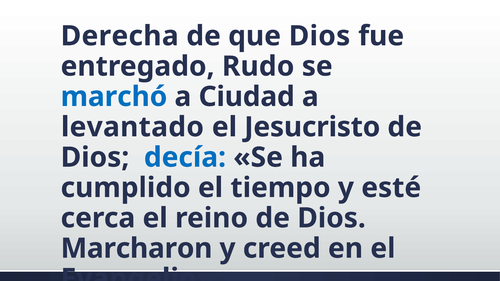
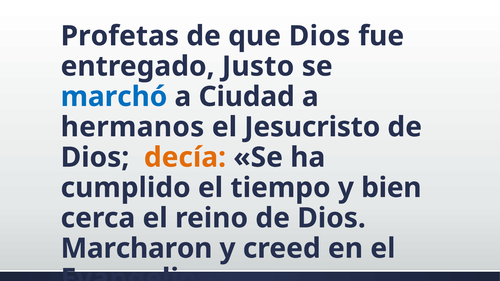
Derecha: Derecha -> Profetas (120, 36)
Rudo: Rudo -> Justo (258, 66)
levantado: levantado -> hermanos (132, 127)
decía colour: blue -> orange (185, 158)
esté: esté -> bien (391, 188)
